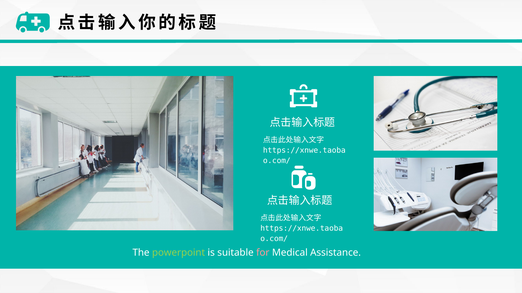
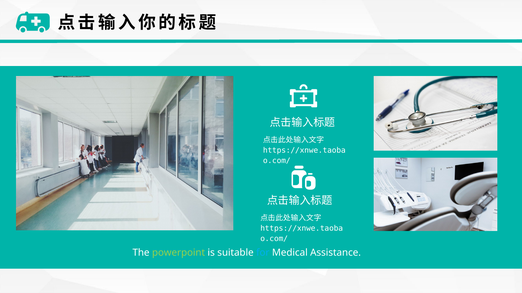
for colour: pink -> light blue (263, 253)
